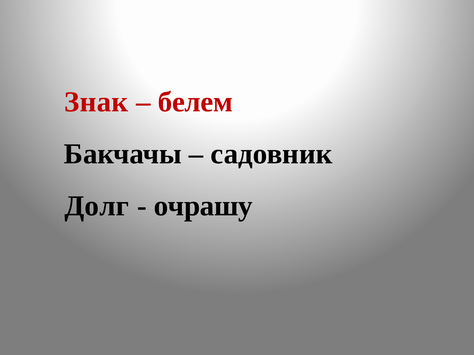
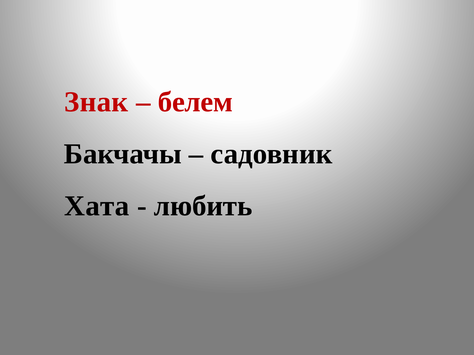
Долг: Долг -> Хата (97, 206)
очрашу: очрашу -> любить (203, 206)
